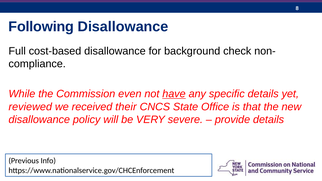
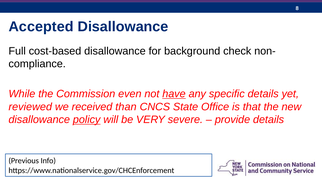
Following: Following -> Accepted (41, 27)
their: their -> than (126, 107)
policy underline: none -> present (87, 120)
